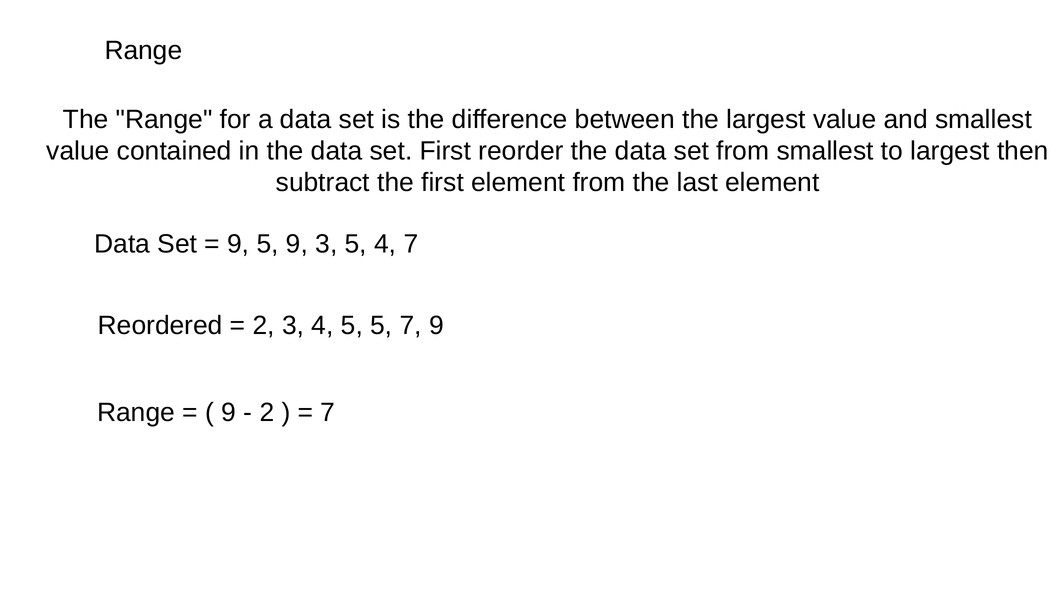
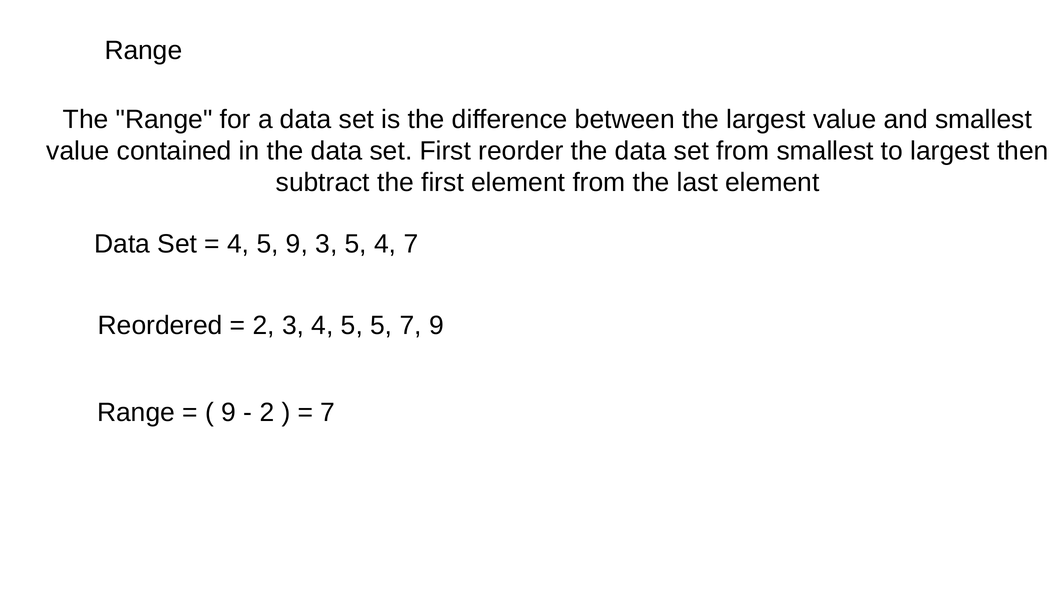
9: 9 -> 4 (238, 244)
